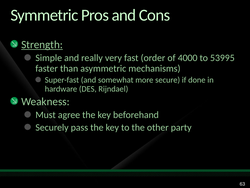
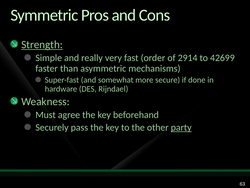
4000: 4000 -> 2914 (188, 58)
53995: 53995 -> 42699 (222, 58)
party underline: none -> present (181, 127)
